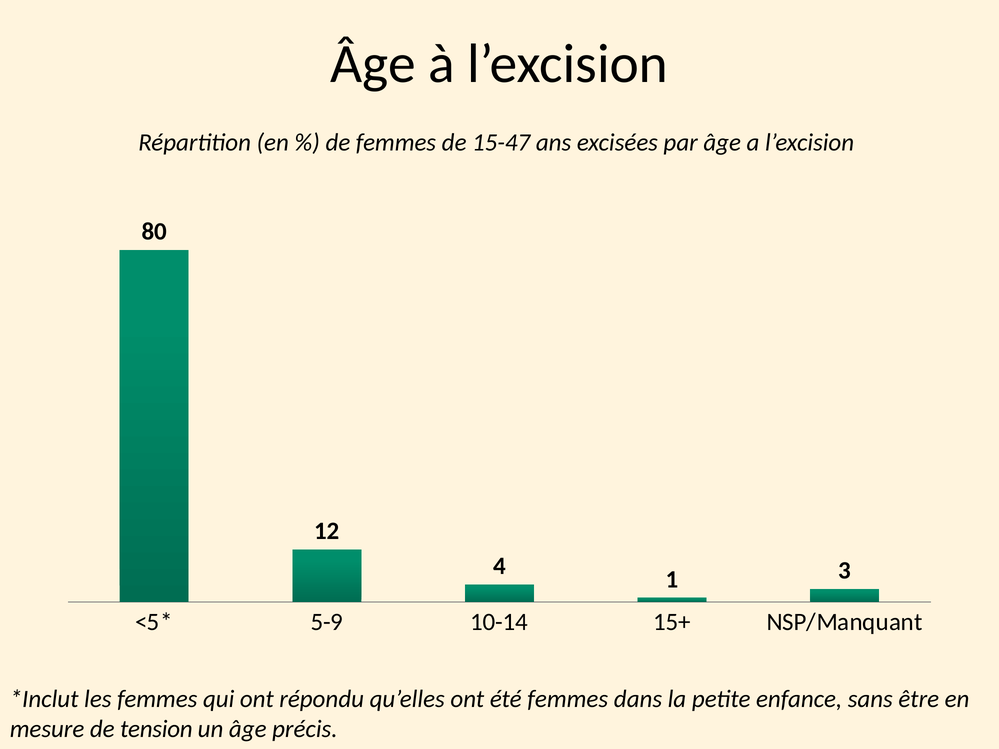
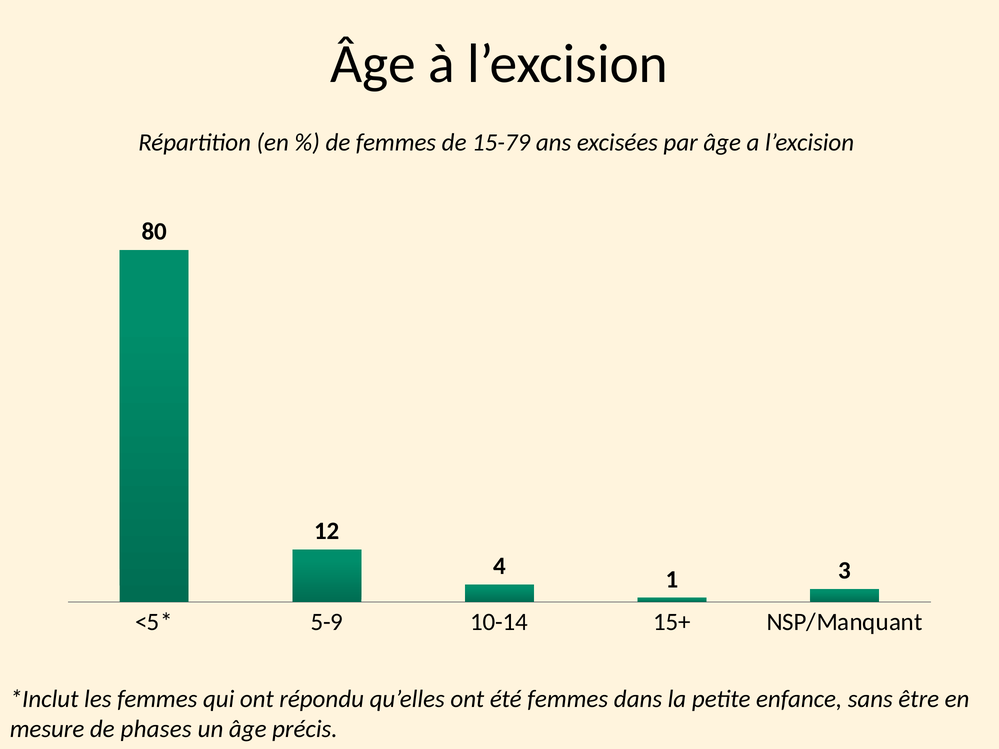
15-47: 15-47 -> 15-79 (501, 143)
tension: tension -> phases (156, 729)
